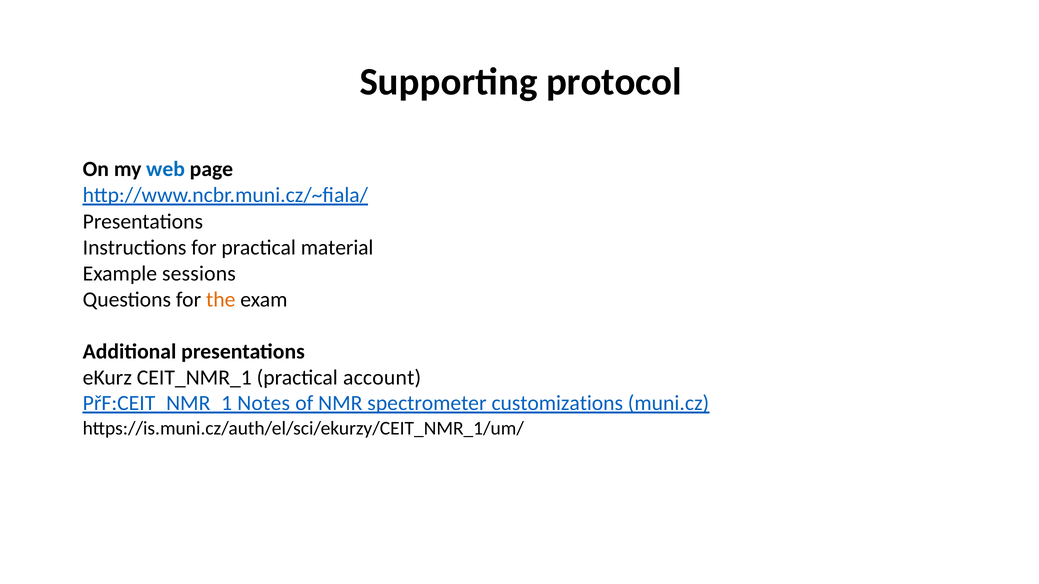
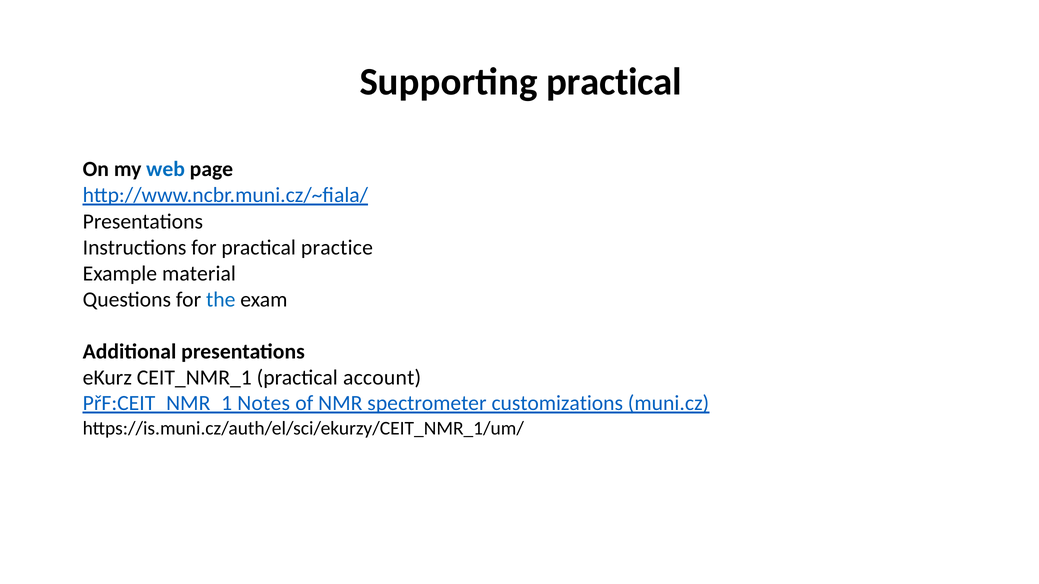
Supporting protocol: protocol -> practical (614, 82)
material: material -> practice (337, 248)
sessions: sessions -> material (199, 274)
the colour: orange -> blue (221, 300)
